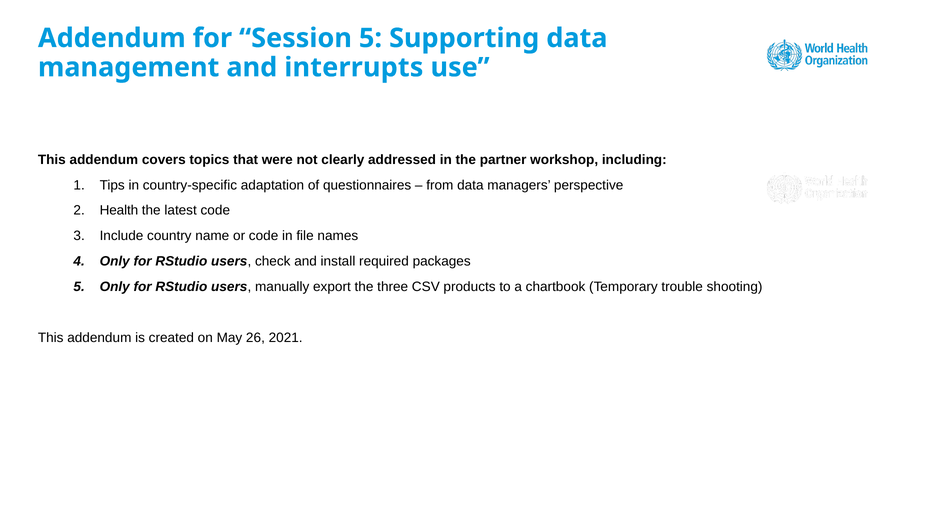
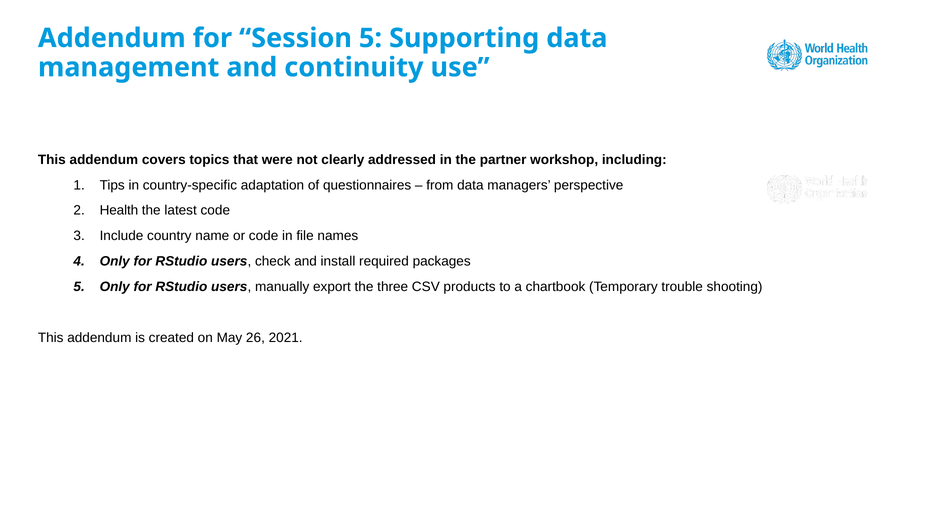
interrupts: interrupts -> continuity (354, 67)
